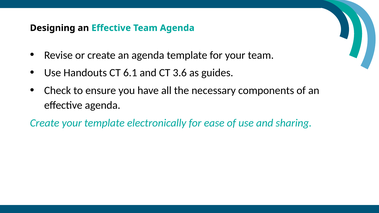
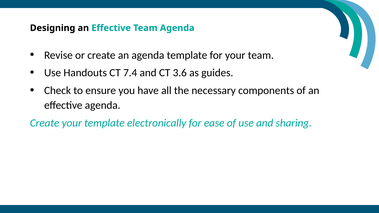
6.1: 6.1 -> 7.4 (130, 73)
